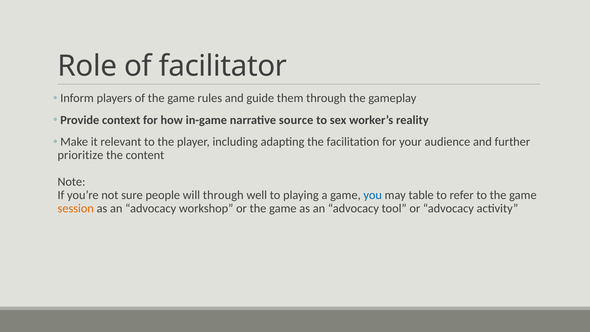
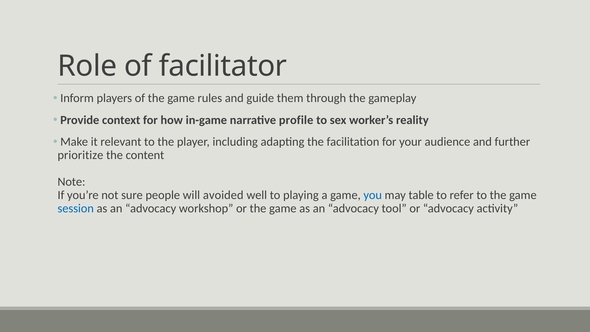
source: source -> profile (296, 120)
will through: through -> avoided (223, 195)
session colour: orange -> blue (76, 208)
